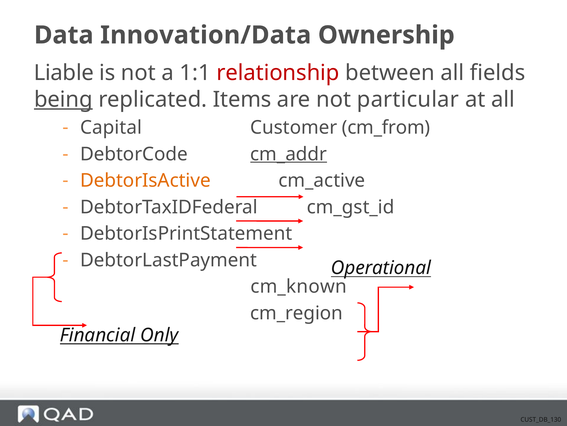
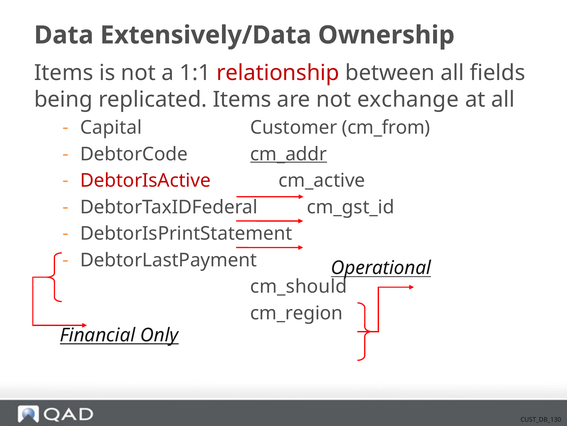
Innovation/Data: Innovation/Data -> Extensively/Data (206, 35)
Liable: Liable -> Items (64, 73)
being underline: present -> none (63, 99)
particular: particular -> exchange (408, 99)
DebtorIsActive colour: orange -> red (145, 180)
cm_known: cm_known -> cm_should (299, 286)
